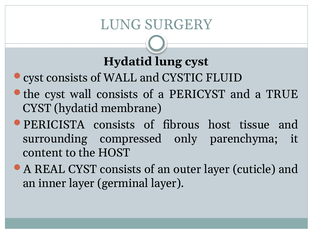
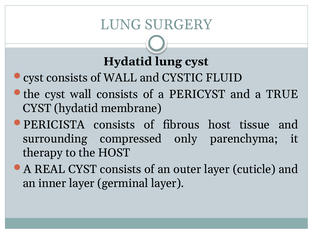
content: content -> therapy (43, 153)
